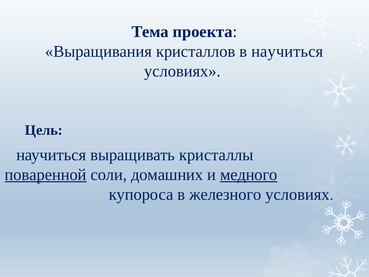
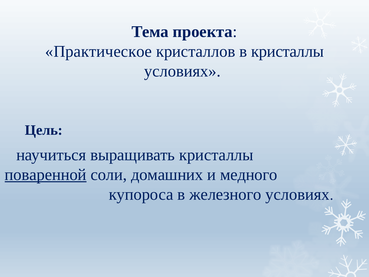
Выращивания: Выращивания -> Практическое (99, 51)
в научиться: научиться -> кристаллы (287, 51)
медного underline: present -> none (249, 175)
